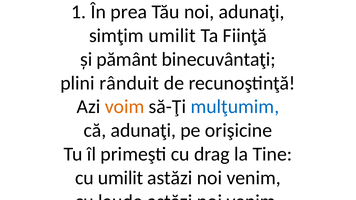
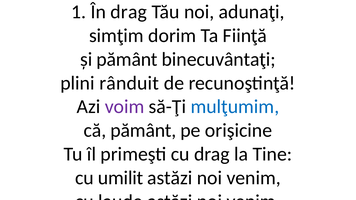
În prea: prea -> drag (129, 12)
simţim umilit: umilit -> dorim (172, 36)
voim colour: orange -> purple (125, 107)
că adunaţi: adunaţi -> pământ (143, 131)
